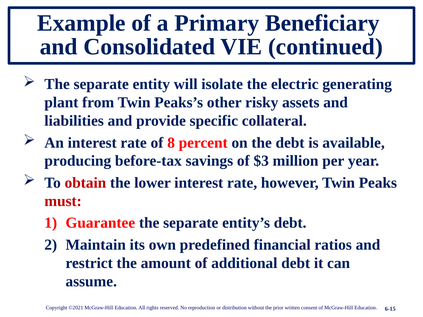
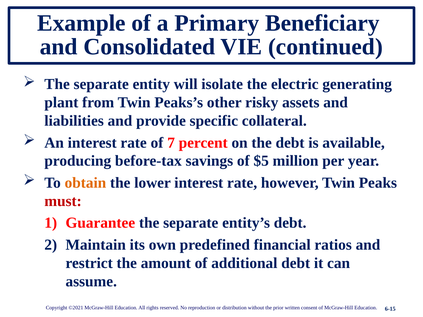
8: 8 -> 7 (171, 143)
$3: $3 -> $5 (261, 161)
obtain colour: red -> orange (85, 183)
